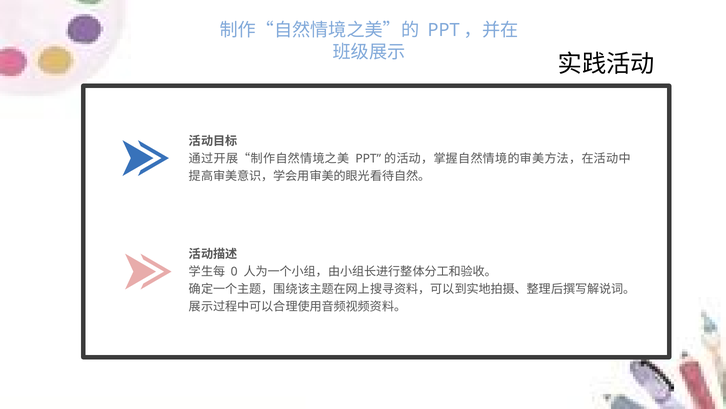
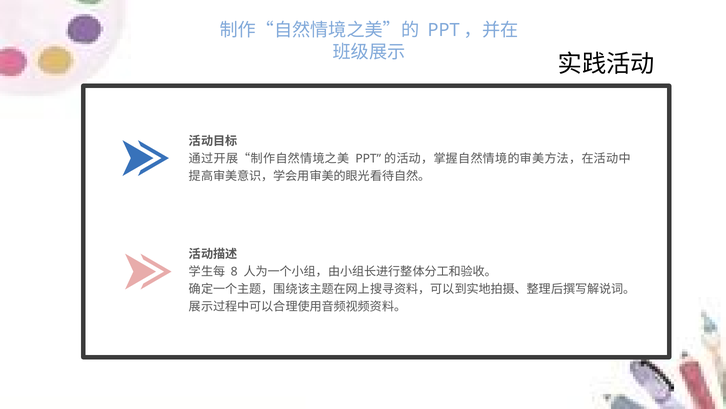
0: 0 -> 8 (234, 271)
